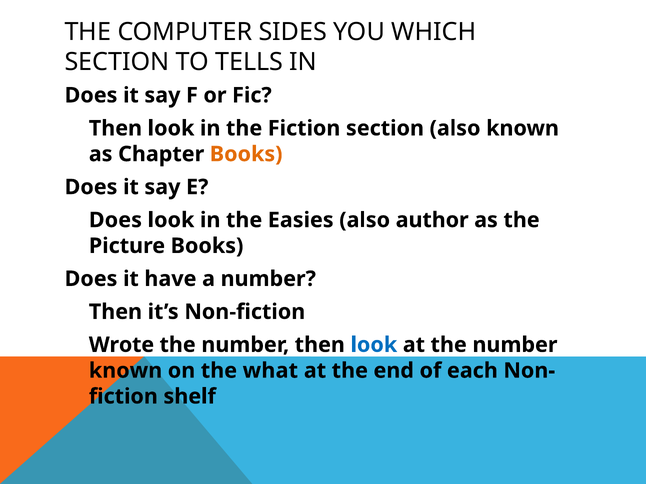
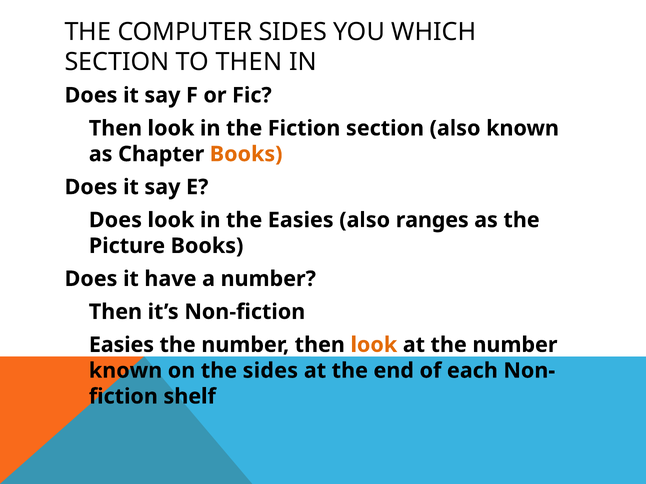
TO TELLS: TELLS -> THEN (249, 62)
author: author -> ranges (432, 220)
Wrote: Wrote -> Easies (121, 345)
look colour: blue -> orange (374, 345)
the what: what -> sides (270, 371)
